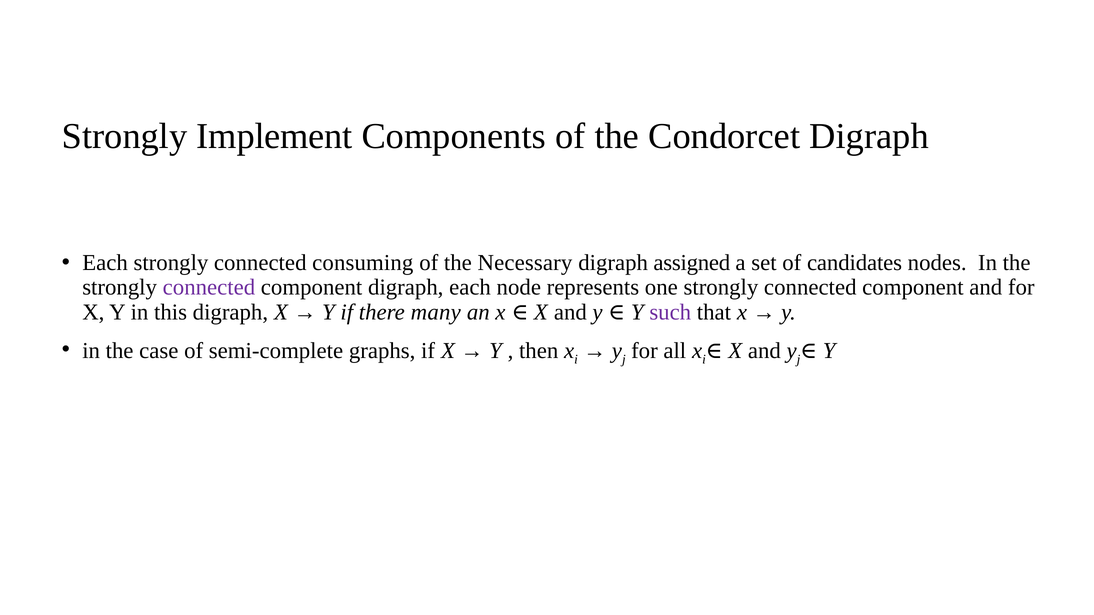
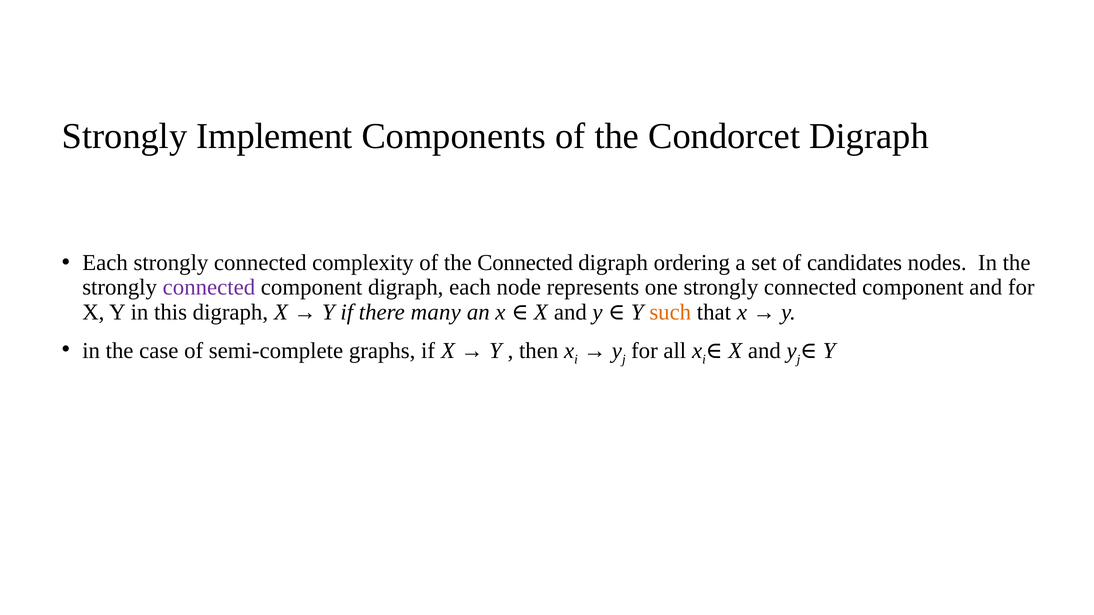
consuming: consuming -> complexity (363, 263)
the Necessary: Necessary -> Connected (525, 263)
assigned: assigned -> ordering (692, 263)
such colour: purple -> orange (670, 312)
